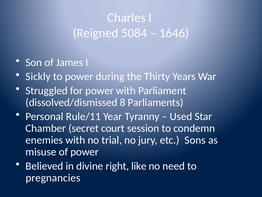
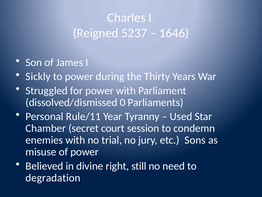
5084: 5084 -> 5237 (134, 33)
8: 8 -> 0 (123, 102)
like: like -> still (139, 166)
pregnancies: pregnancies -> degradation (53, 177)
